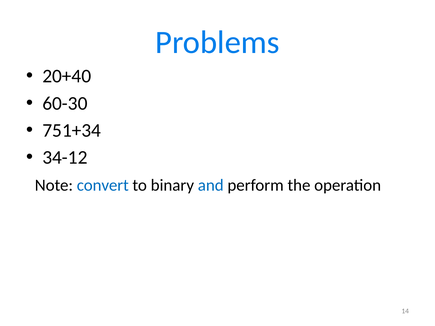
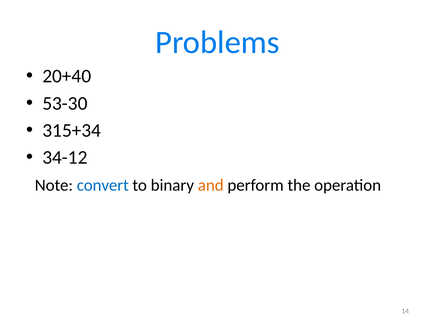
60-30: 60-30 -> 53-30 (65, 103)
751+34: 751+34 -> 315+34 (72, 130)
and colour: blue -> orange (211, 185)
